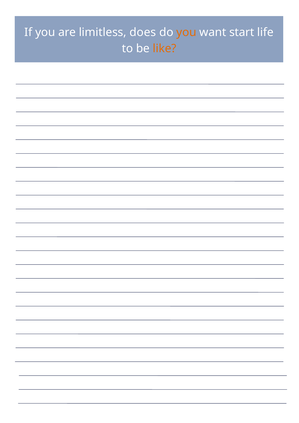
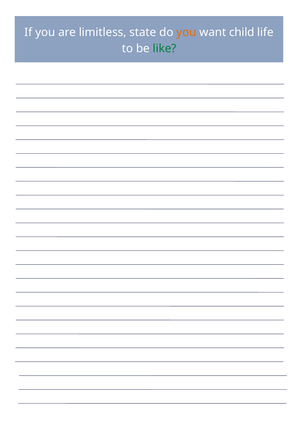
does: does -> state (143, 32)
start: start -> child (242, 32)
like colour: orange -> green (165, 48)
